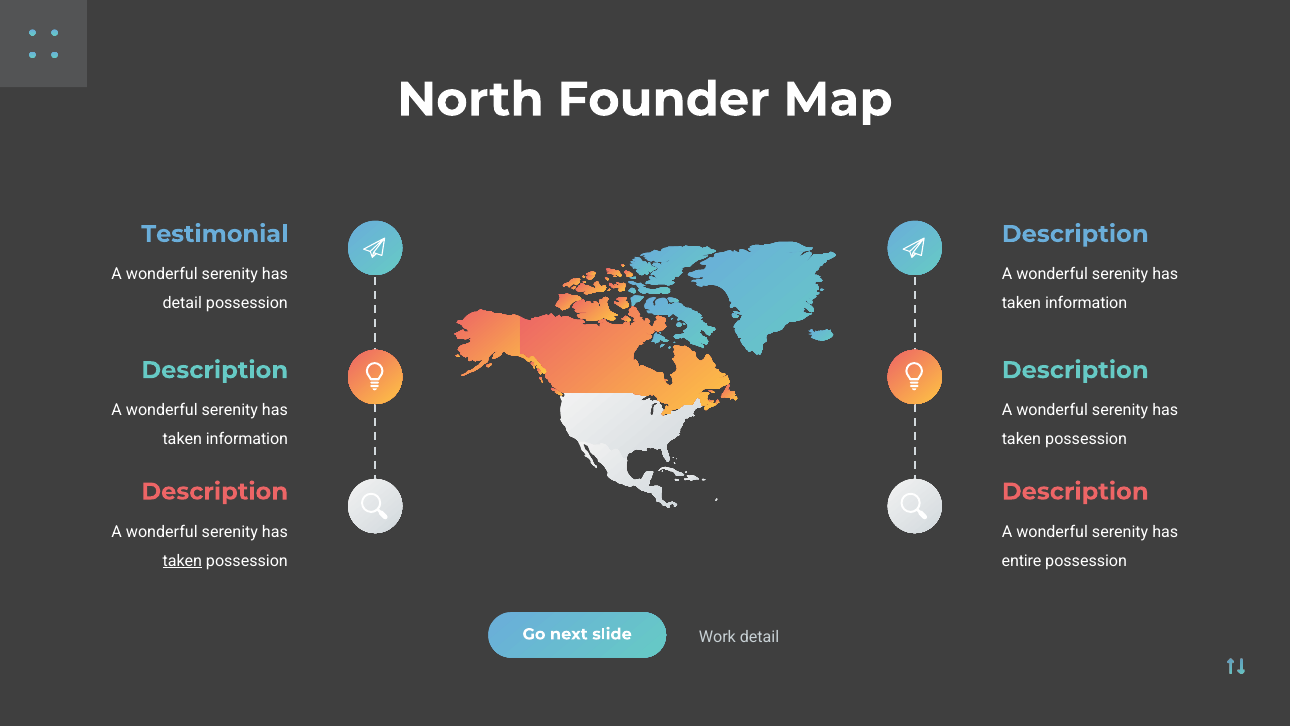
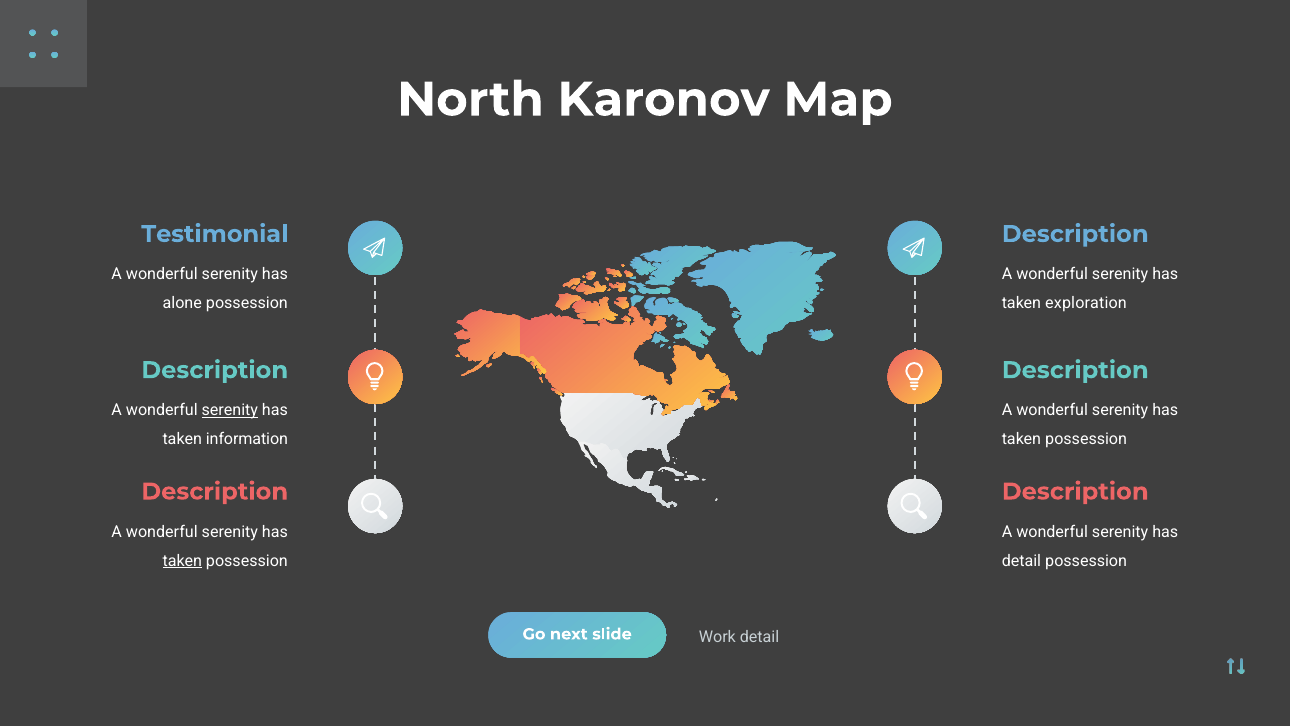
Founder: Founder -> Karonov (664, 99)
detail: detail -> alone (182, 303)
information: information -> exploration (1086, 303)
serenity underline: none -> present (230, 410)
entire: entire -> detail (1021, 561)
